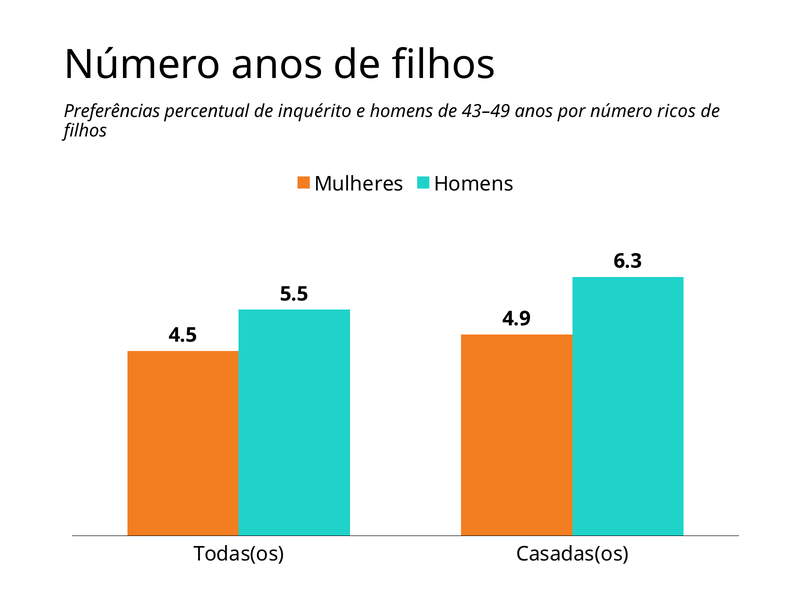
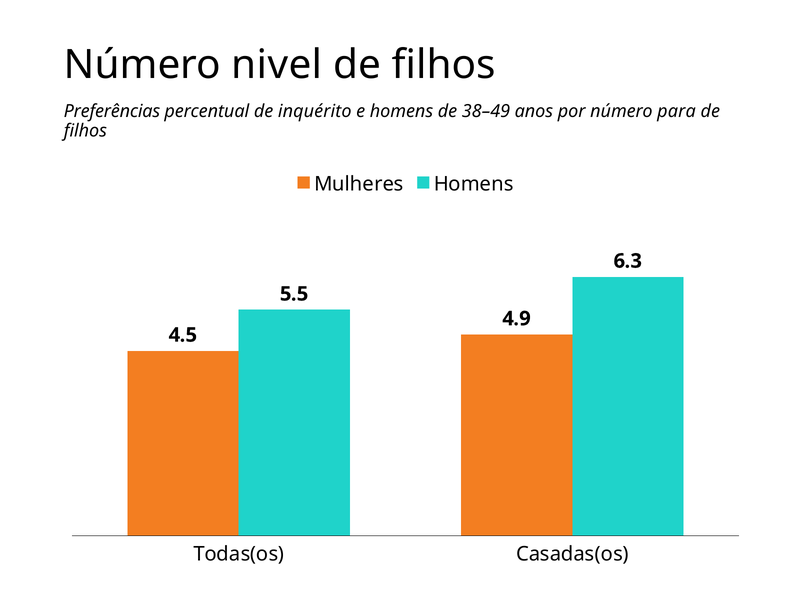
Número anos: anos -> nivel (277, 65)
43–49: 43–49 -> 38–49 (486, 111)
ricos: ricos -> para (676, 111)
